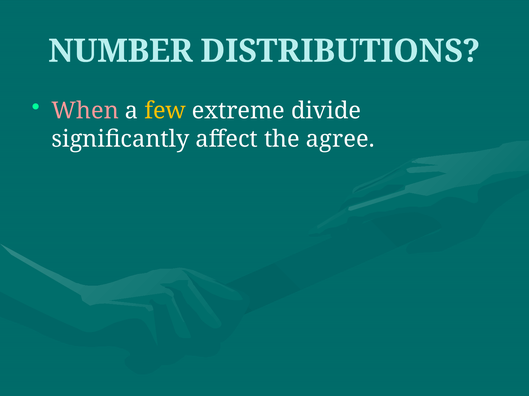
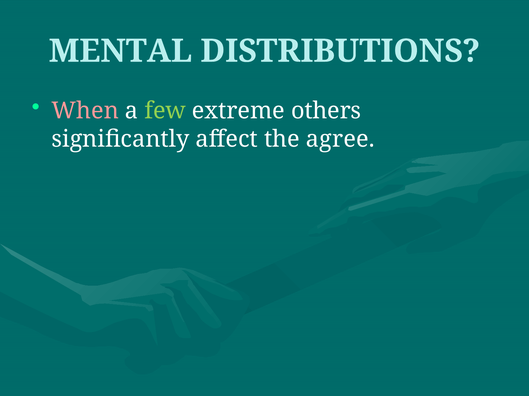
NUMBER: NUMBER -> MENTAL (120, 51)
few colour: yellow -> light green (165, 111)
divide: divide -> others (326, 111)
